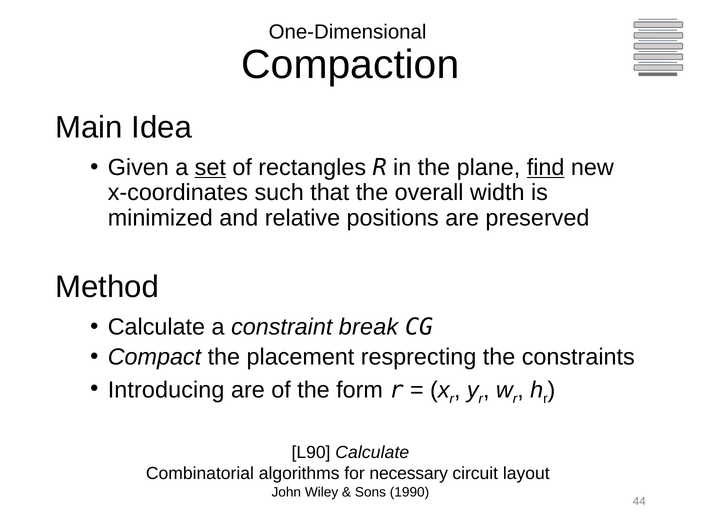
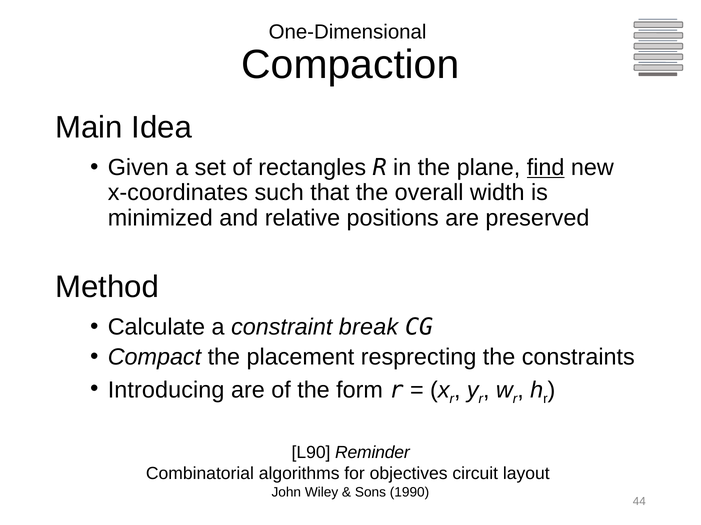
set underline: present -> none (210, 168)
L90 Calculate: Calculate -> Reminder (372, 453)
necessary: necessary -> objectives (409, 474)
